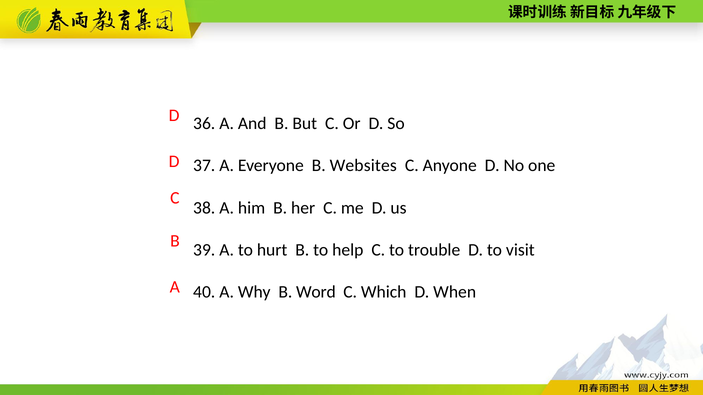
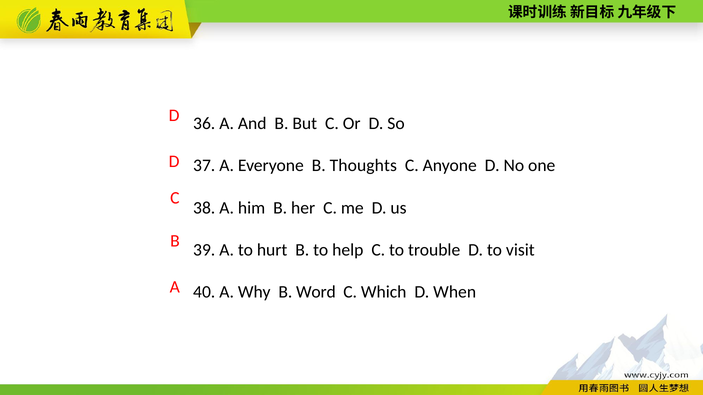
Websites: Websites -> Thoughts (363, 166)
